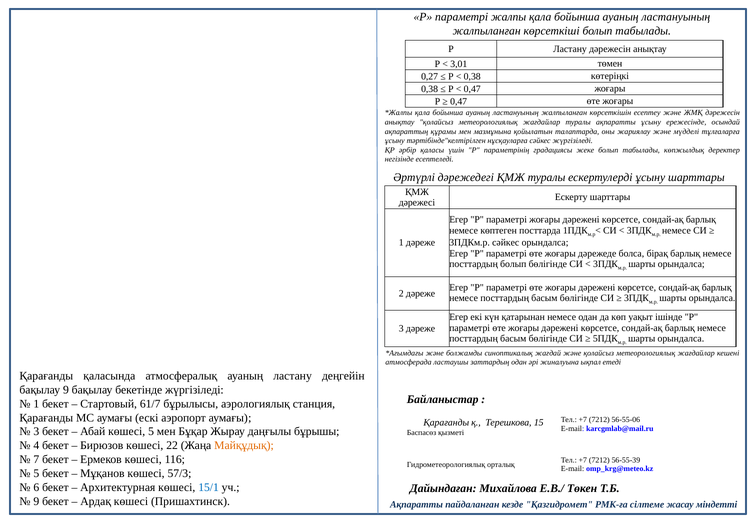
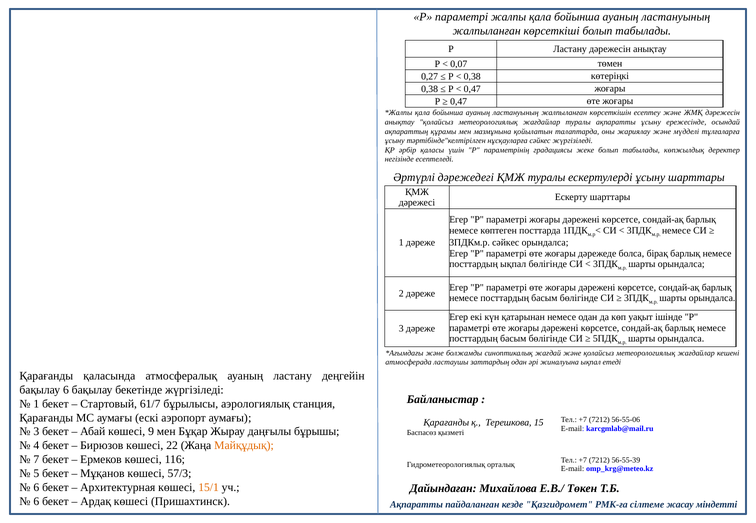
3,01: 3,01 -> 0,07 (459, 64)
посттардың болып: болып -> ықпал (513, 264)
бақылау 9: 9 -> 6 (66, 390)
көшесі 5: 5 -> 9 (151, 432)
15/1 colour: blue -> orange (209, 488)
9: 9 -> 6 (36, 502)
